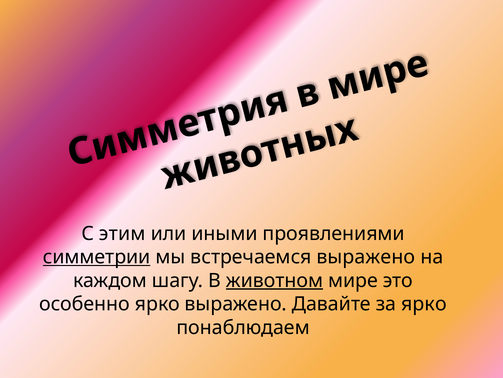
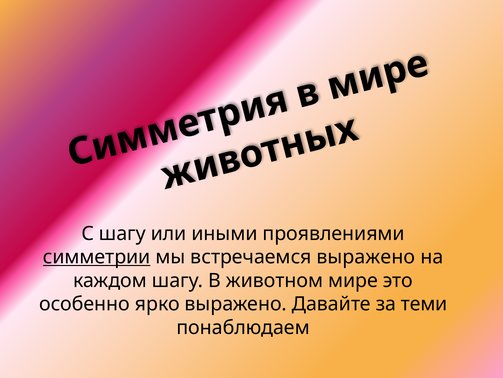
С этим: этим -> шагу (122, 233)
животном underline: present -> none (275, 280)
за ярко: ярко -> теми (424, 304)
